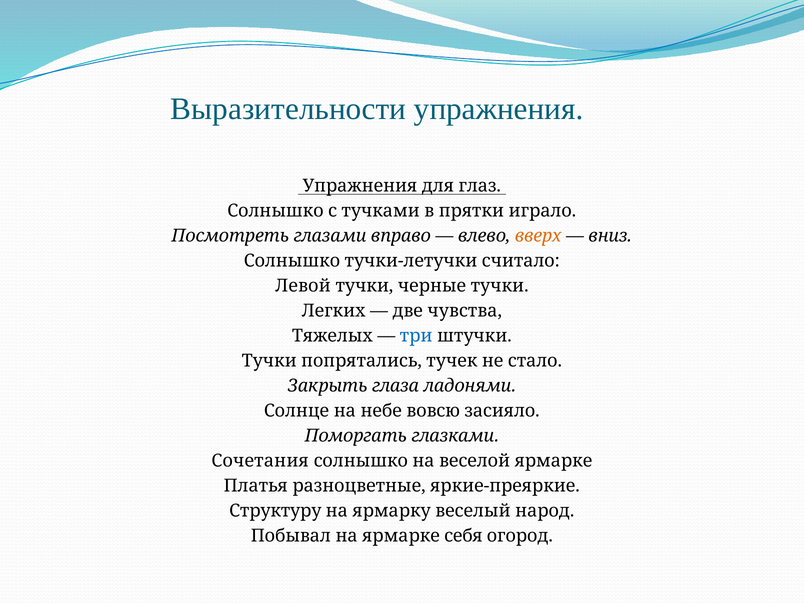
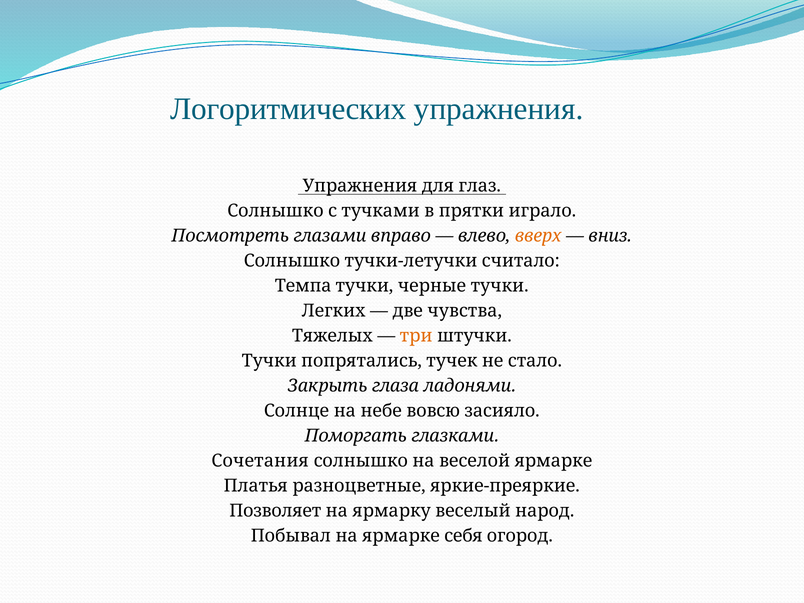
Выразительности: Выразительности -> Логоритмических (288, 109)
Левой: Левой -> Темпа (303, 286)
три colour: blue -> orange (416, 336)
Структуру: Структуру -> Позволяет (275, 511)
